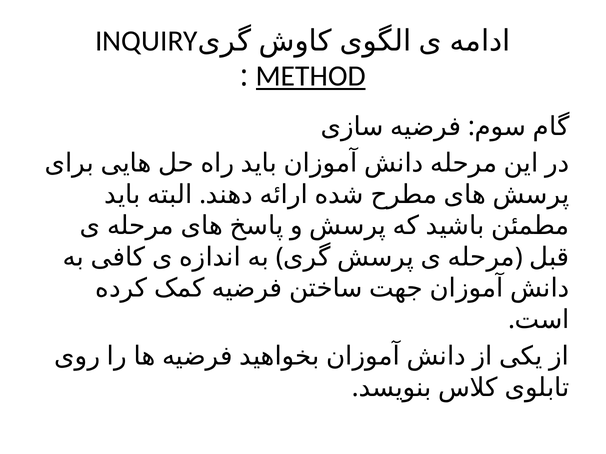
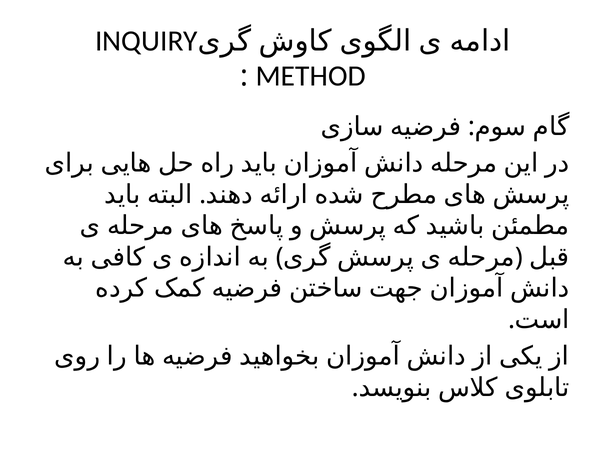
METHOD underline: present -> none (311, 76)
